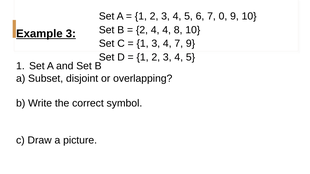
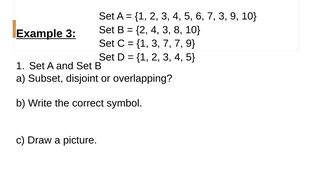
7 0: 0 -> 3 (223, 16)
4 4: 4 -> 3 (167, 30)
1 3 4: 4 -> 7 (167, 44)
